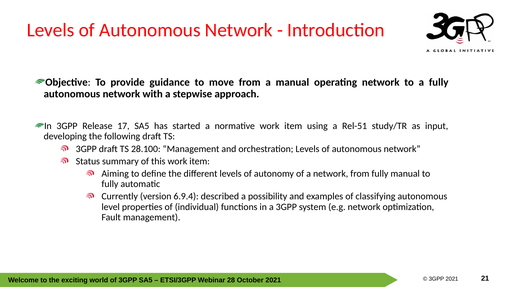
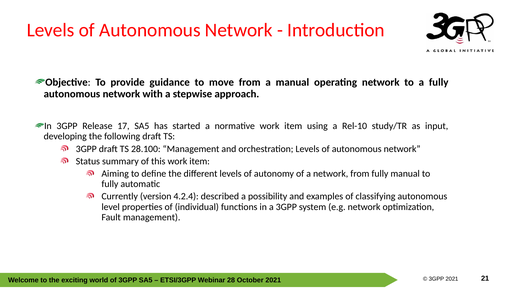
Rel-51: Rel-51 -> Rel-10 (355, 126)
6.9.4: 6.9.4 -> 4.2.4 (186, 196)
